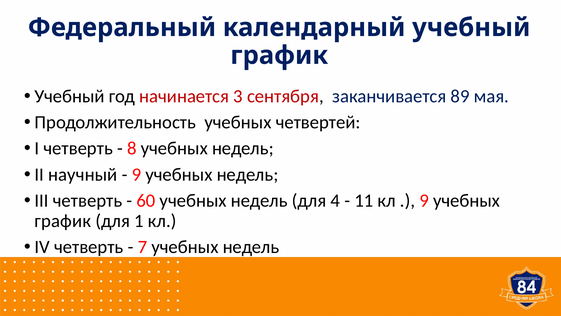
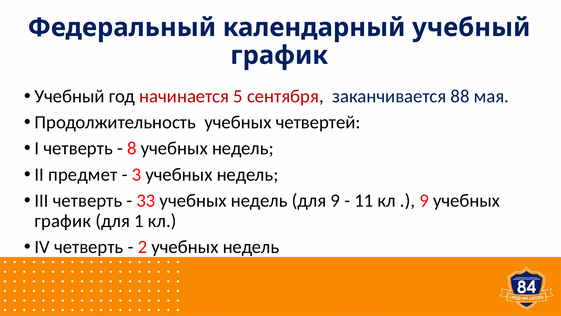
3: 3 -> 5 (238, 96)
89: 89 -> 88 (460, 96)
научный: научный -> предмет (83, 174)
9: 9 -> 3 (136, 174)
60: 60 -> 33 (146, 200)
для 4: 4 -> 9 (335, 200)
7: 7 -> 2 (142, 247)
